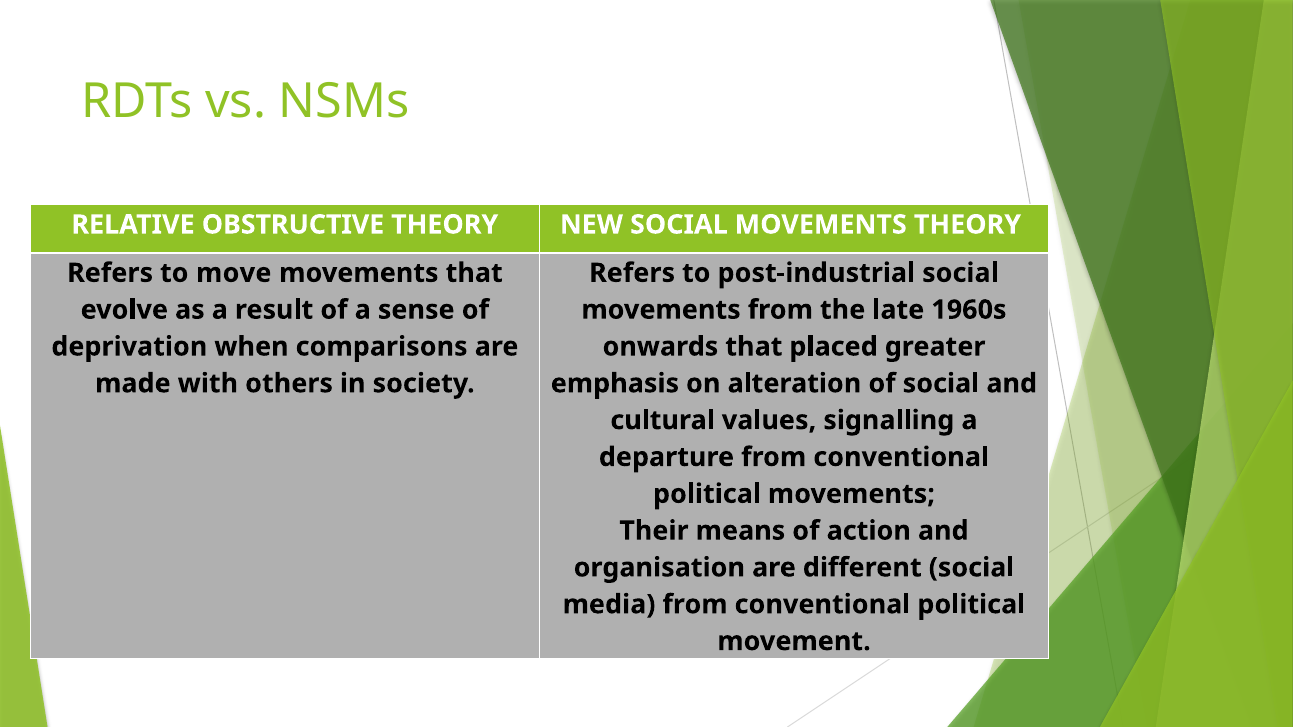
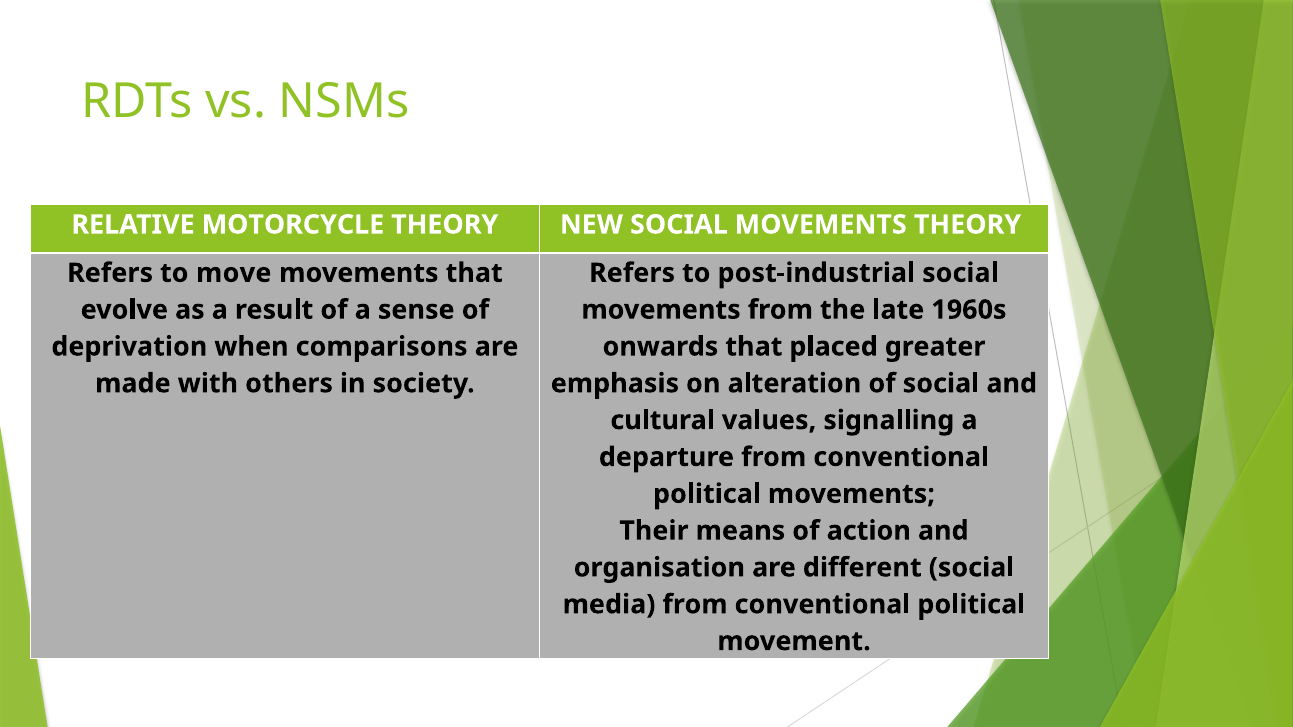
OBSTRUCTIVE: OBSTRUCTIVE -> MOTORCYCLE (293, 225)
